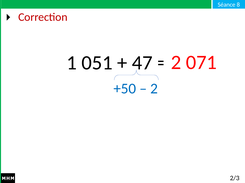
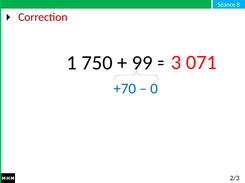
051: 051 -> 750 (97, 63)
47: 47 -> 99 (142, 63)
2: 2 -> 3 (176, 63)
+50: +50 -> +70 (125, 89)
2: 2 -> 0 (154, 89)
